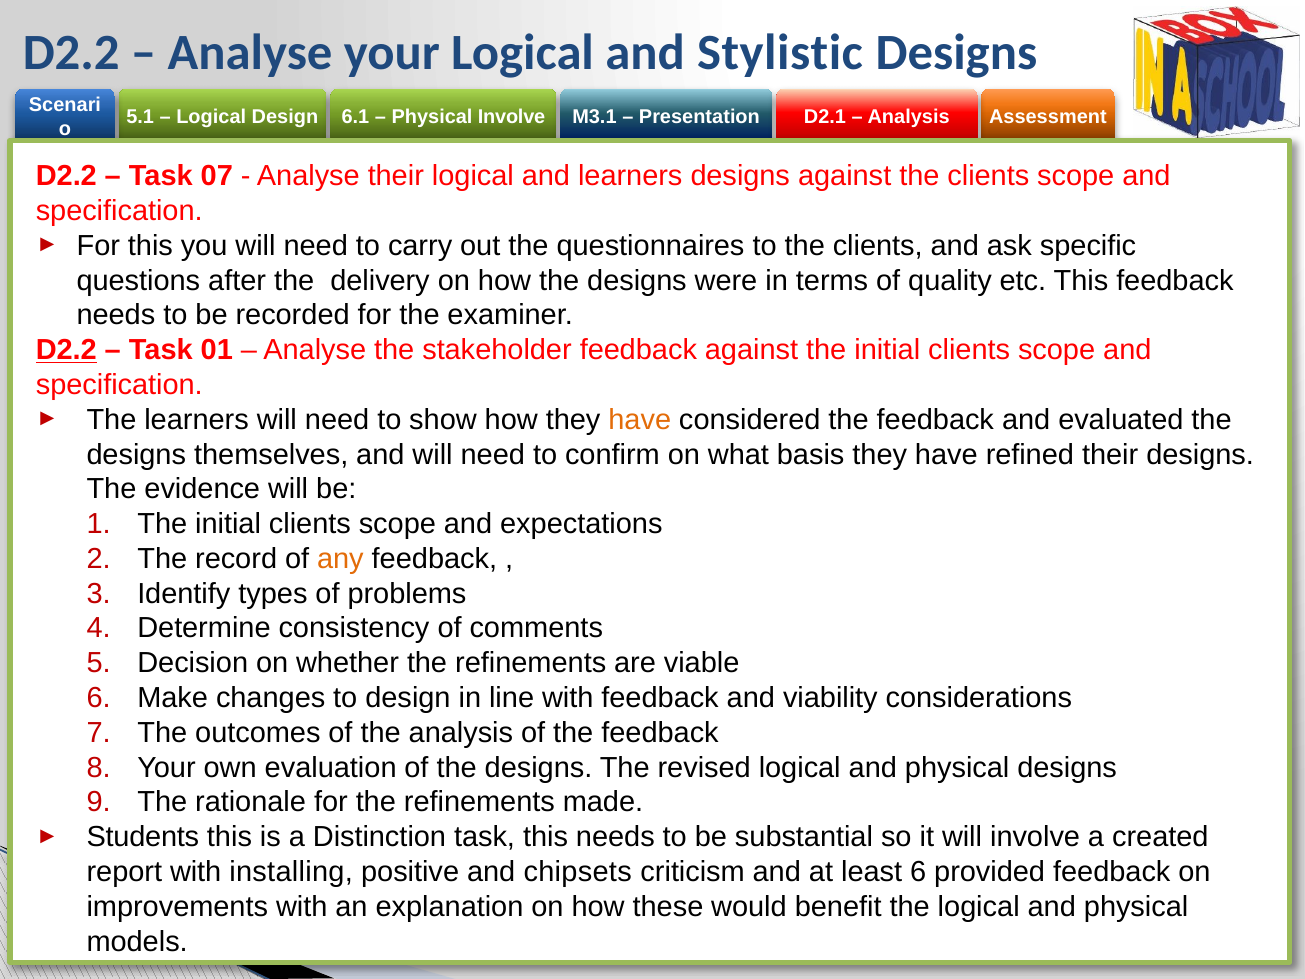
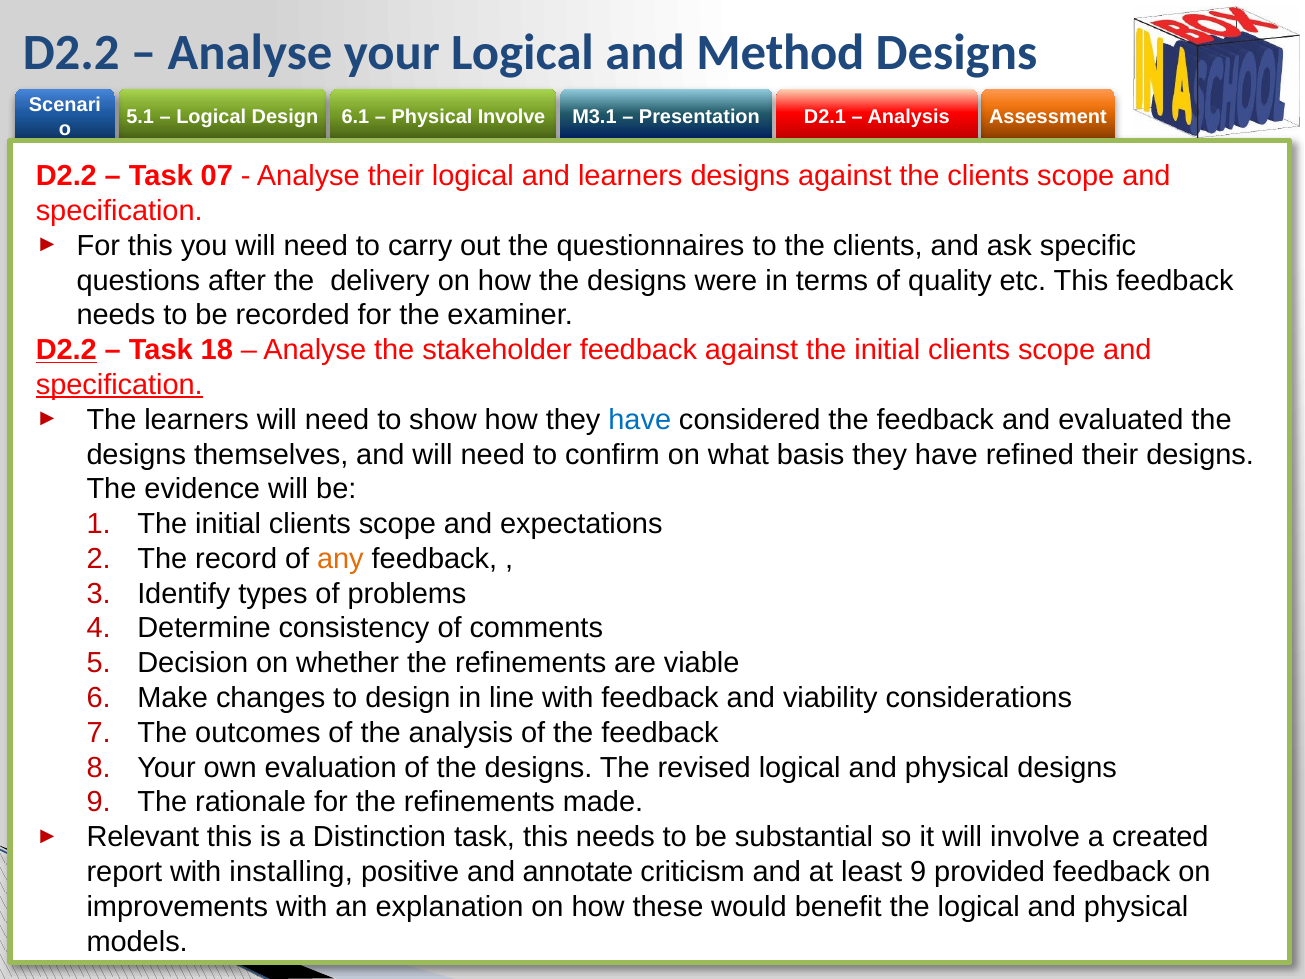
Stylistic: Stylistic -> Method (780, 53)
01: 01 -> 18 (217, 350)
specification underline: none -> present (119, 385)
have colour: orange -> blue (640, 420)
Students: Students -> Relevant (143, 837)
chipsets: chipsets -> annotate (578, 872)
least 6: 6 -> 9 (918, 872)
